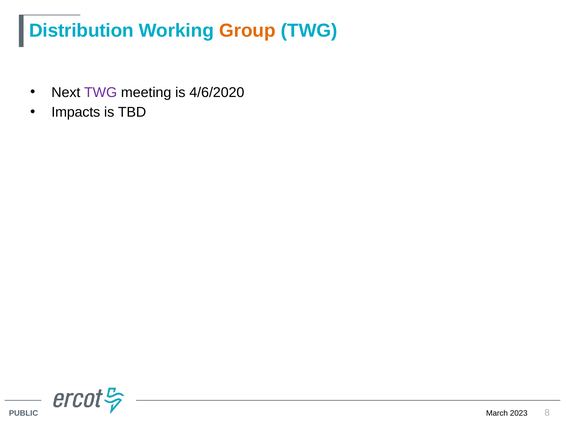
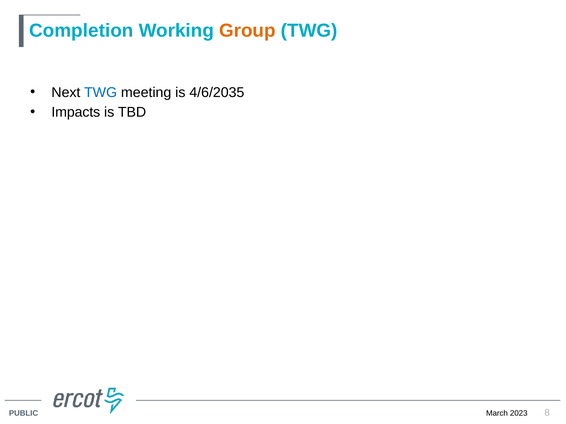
Distribution: Distribution -> Completion (81, 31)
TWG colour: purple -> blue (101, 92)
4/6/2020: 4/6/2020 -> 4/6/2035 (217, 92)
